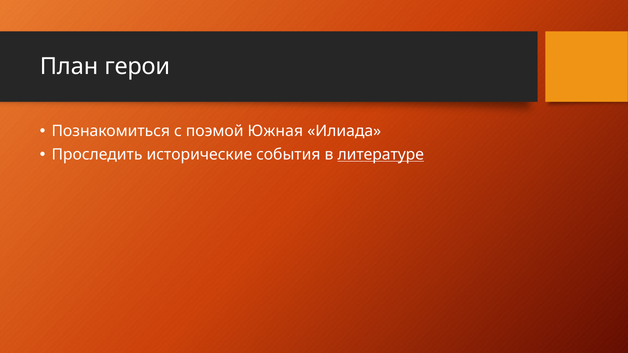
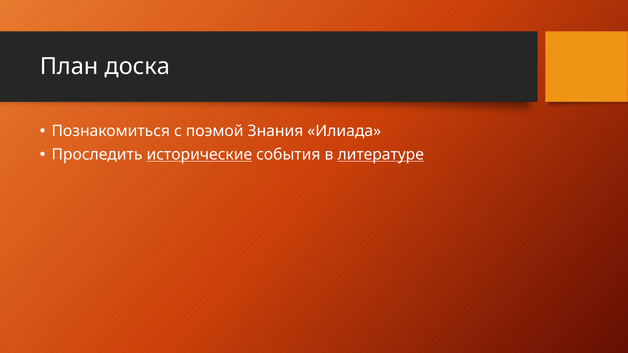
герои: герои -> доска (137, 66)
Южная: Южная -> Знания (275, 131)
исторические underline: none -> present (199, 155)
